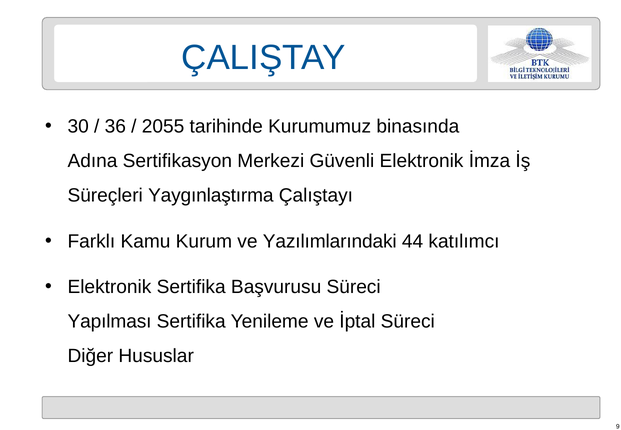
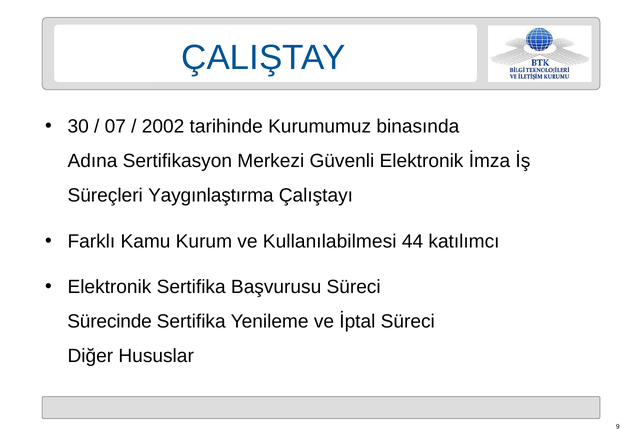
36: 36 -> 07 (115, 127)
2055: 2055 -> 2002 (163, 127)
Yazılımlarındaki: Yazılımlarındaki -> Kullanılabilmesi (330, 241)
Yapılması: Yapılması -> Sürecinde (110, 321)
